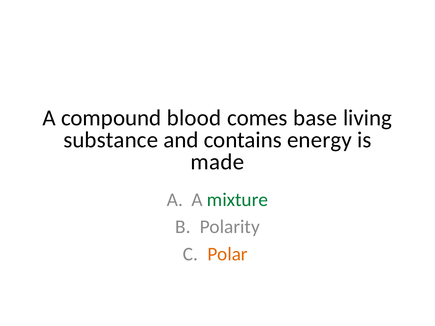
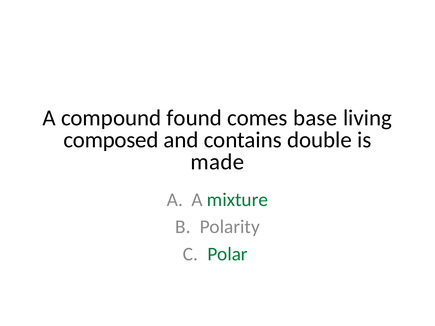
blood: blood -> found (194, 118)
substance: substance -> composed (111, 140)
energy: energy -> double (320, 140)
Polar colour: orange -> green (228, 254)
